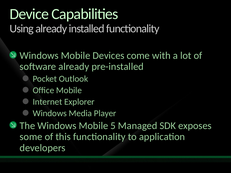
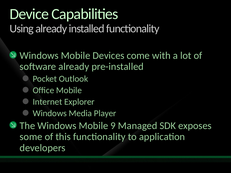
5: 5 -> 9 (113, 126)
